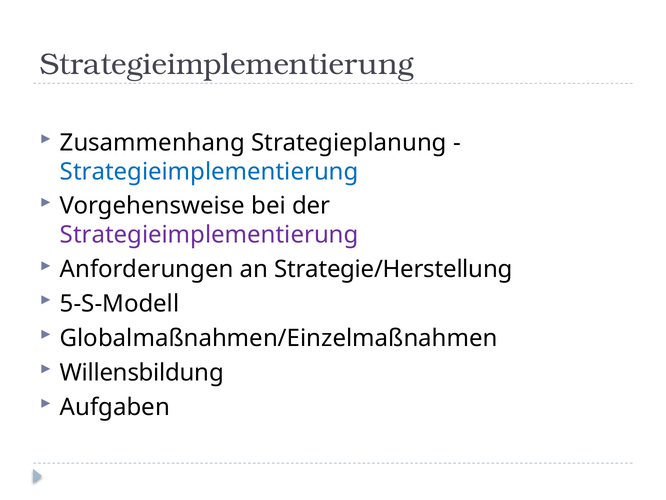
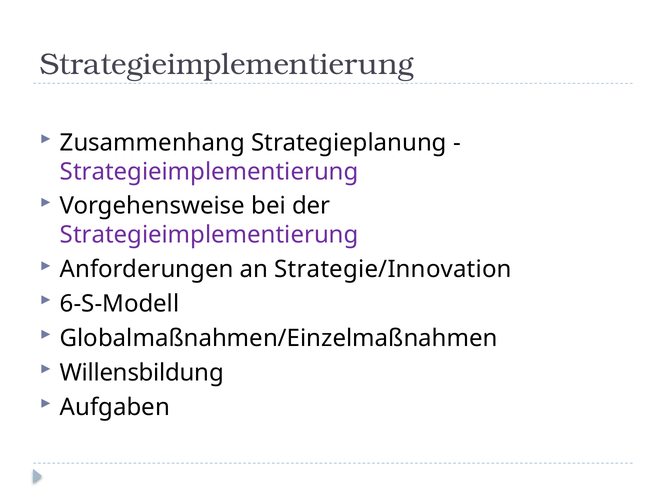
Strategieimplementierung colour: blue -> purple (209, 171)
Strategie/Herstellung: Strategie/Herstellung -> Strategie/Innovation (393, 269)
5-S-Modell: 5-S-Modell -> 6-S-Modell (120, 303)
